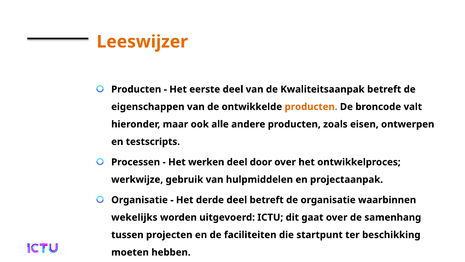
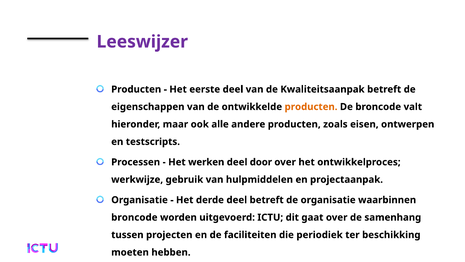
Leeswijzer colour: orange -> purple (142, 42)
wekelijks: wekelijks -> broncode (134, 217)
startpunt: startpunt -> periodiek (320, 235)
